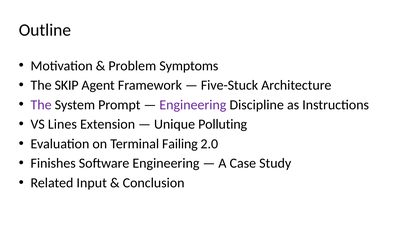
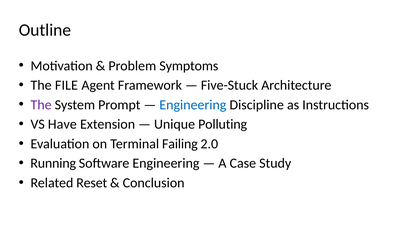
SKIP: SKIP -> FILE (66, 85)
Engineering colour: purple -> blue (193, 105)
Lines: Lines -> Have (62, 124)
Finishes: Finishes -> Running (53, 163)
Input: Input -> Reset (92, 183)
